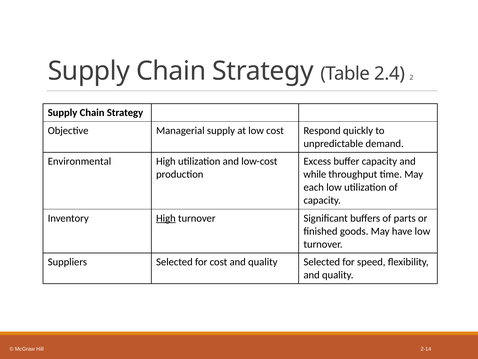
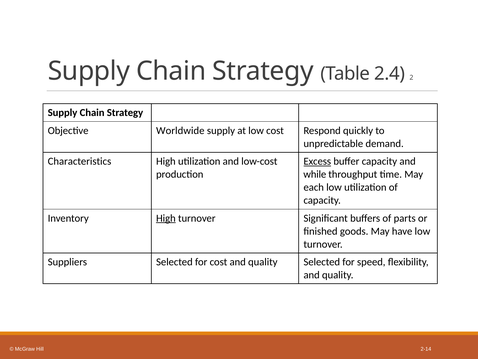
Managerial: Managerial -> Worldwide (180, 130)
Environmental: Environmental -> Characteristics (80, 161)
Excess underline: none -> present (317, 161)
